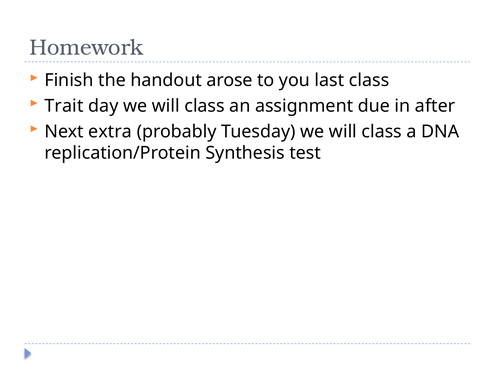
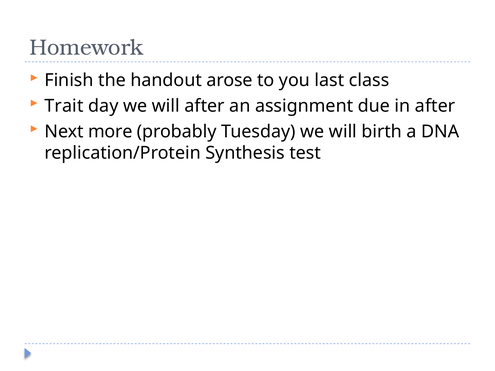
day we will class: class -> after (205, 106)
extra: extra -> more (110, 132)
Tuesday we will class: class -> birth (382, 132)
